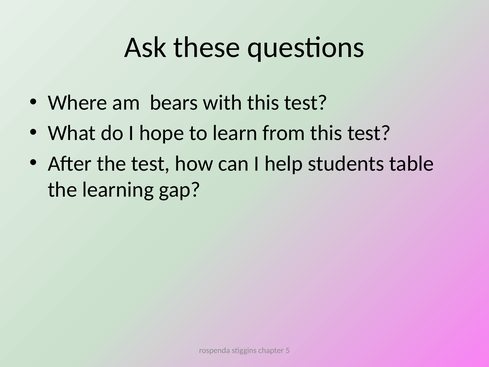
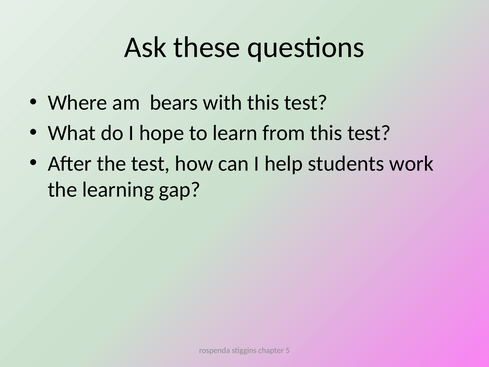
table: table -> work (411, 163)
